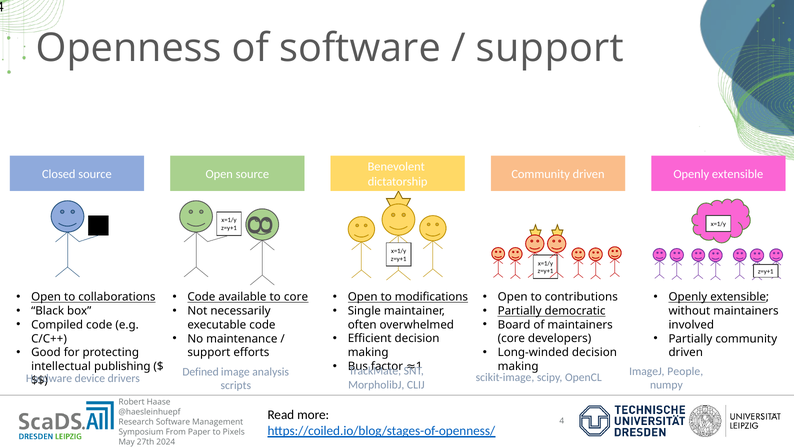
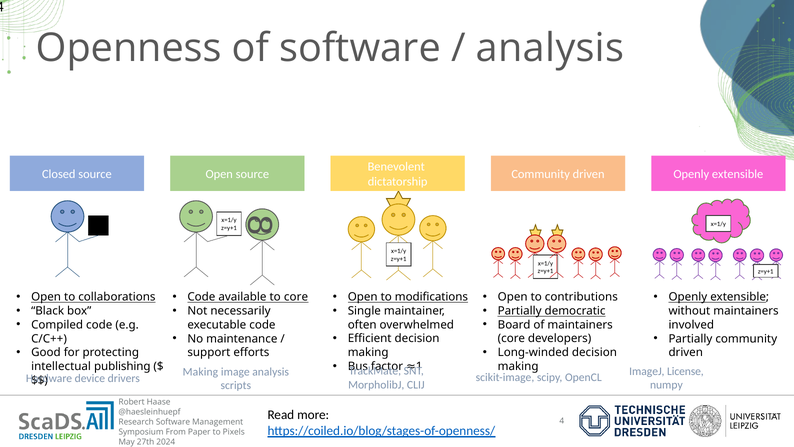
support: support -> analysis (550, 48)
People: People -> License (685, 371)
Defined: Defined -> Making (200, 371)
